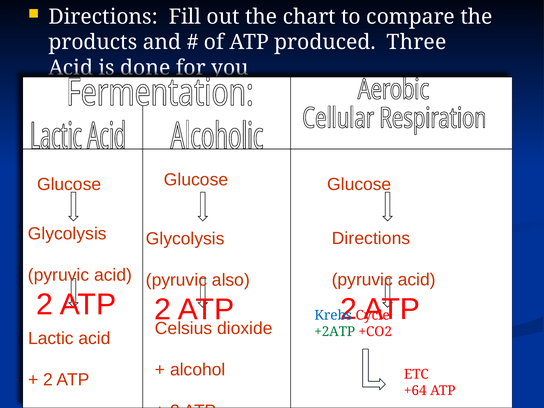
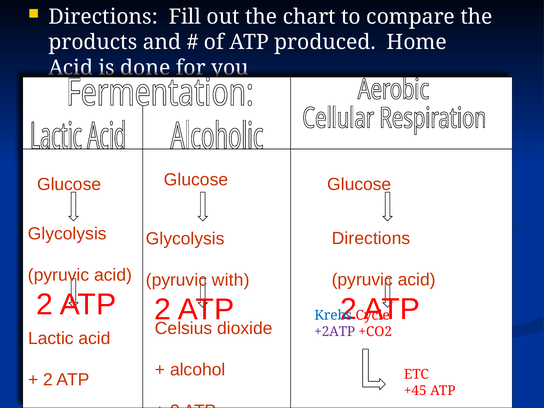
Three: Three -> Home (417, 42)
also: also -> with (231, 280)
+2ATP colour: green -> purple (335, 332)
+64: +64 -> +45 (415, 391)
